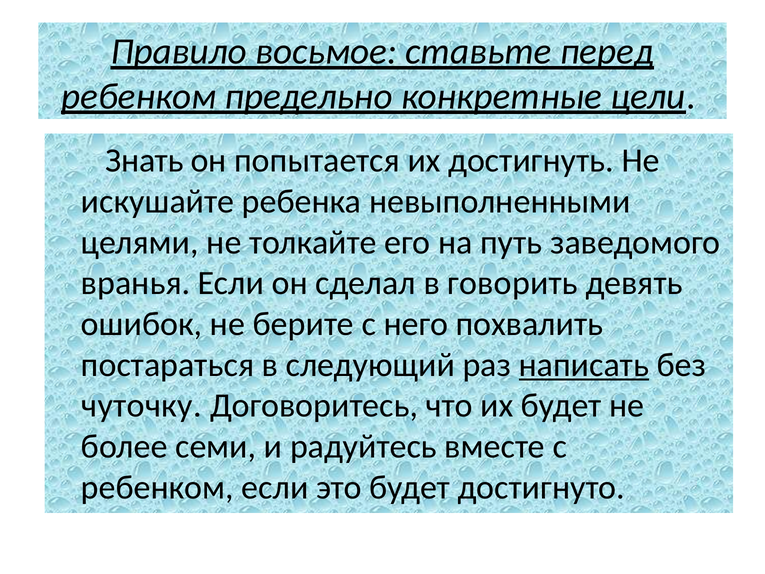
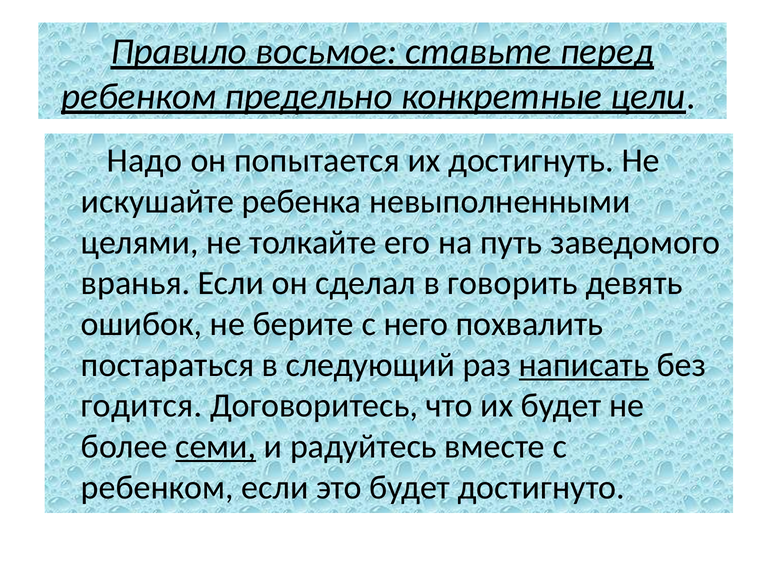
Знать: Знать -> Надо (144, 161)
чуточку: чуточку -> годится (142, 406)
семи underline: none -> present (216, 446)
